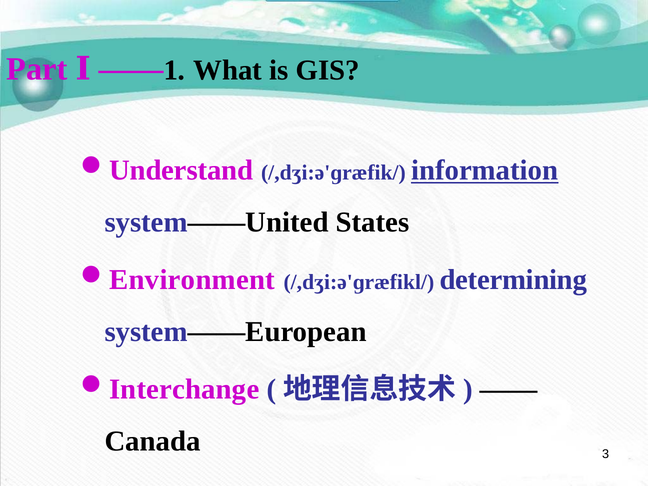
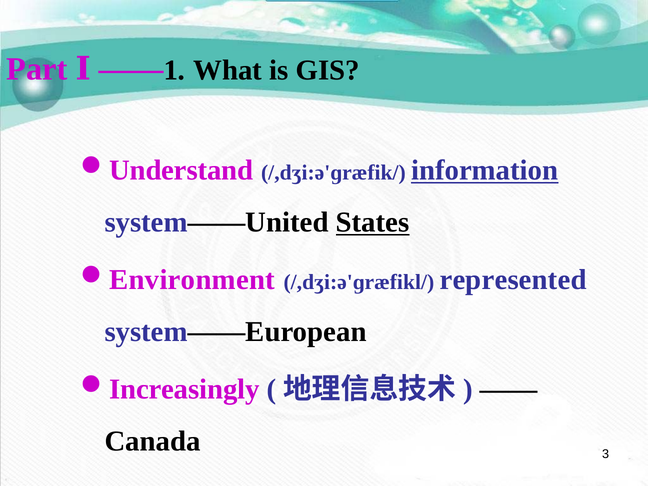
States underline: none -> present (373, 222)
determining: determining -> represented (513, 280)
Interchange: Interchange -> Increasingly (184, 389)
